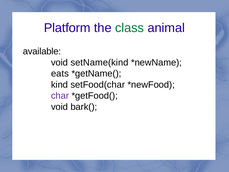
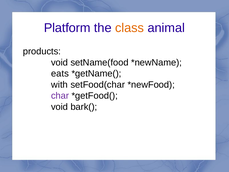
class colour: green -> orange (130, 28)
available: available -> products (42, 51)
setName(kind: setName(kind -> setName(food (100, 62)
kind: kind -> with (59, 85)
